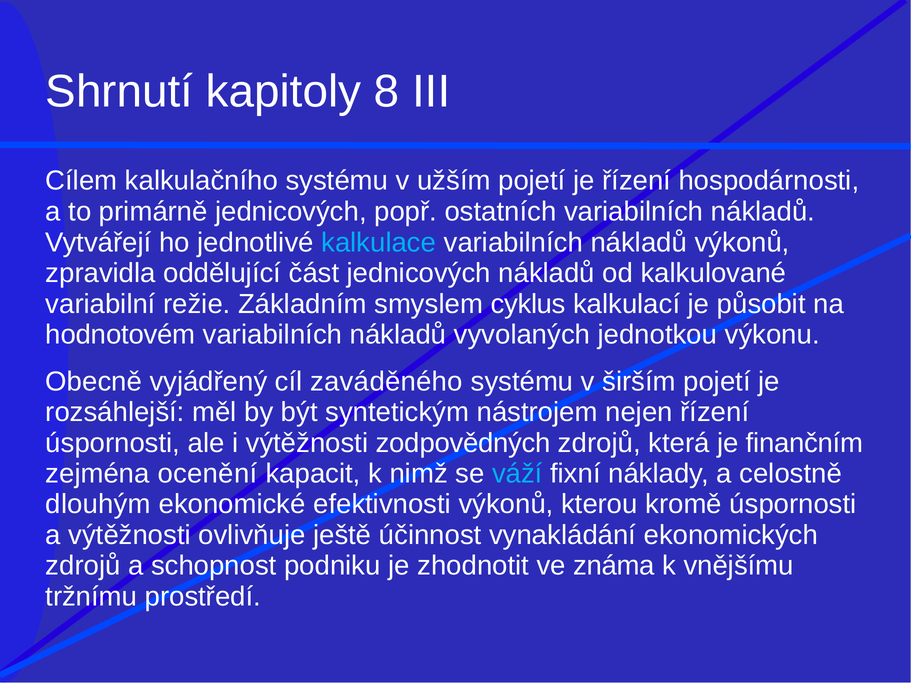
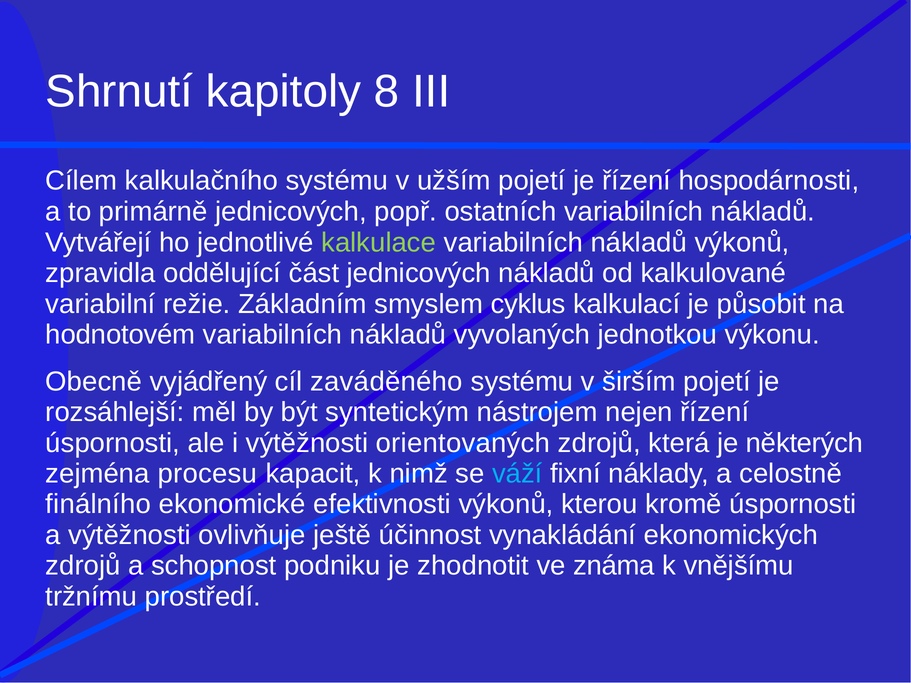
kalkulace colour: light blue -> light green (379, 243)
zodpovědných: zodpovědných -> orientovaných (463, 443)
finančním: finančním -> některých (805, 443)
ocenění: ocenění -> procesu (207, 474)
dlouhým: dlouhým -> finálního (98, 505)
